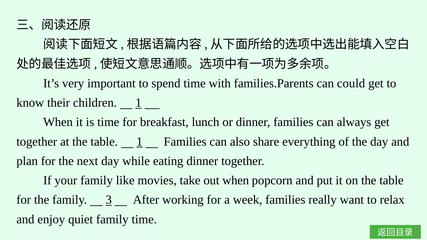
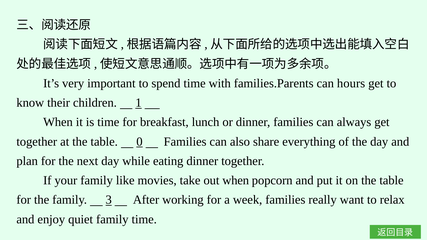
could: could -> hours (351, 83)
table 1: 1 -> 0 (139, 142)
